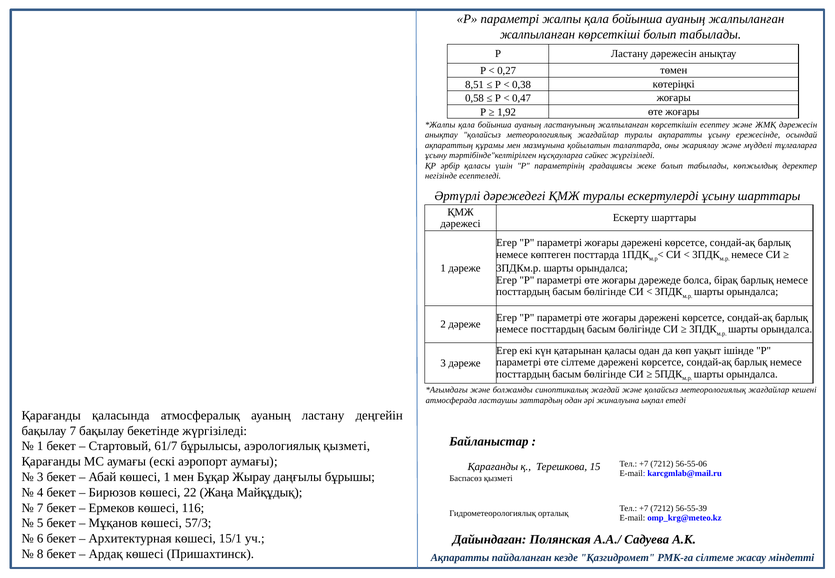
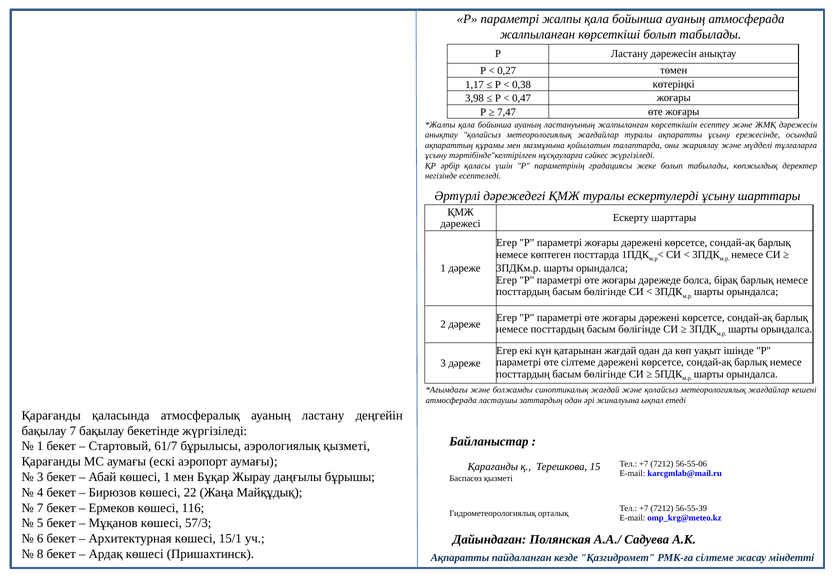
ауаның жалпыланған: жалпыланған -> атмосферада (747, 19)
8,51: 8,51 -> 1,17 (474, 84)
0,58: 0,58 -> 3,98 (474, 98)
1,92: 1,92 -> 7,47 (507, 112)
қатарынан қаласы: қаласы -> жағдай (620, 351)
